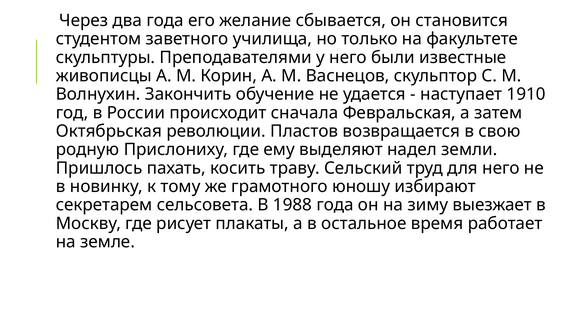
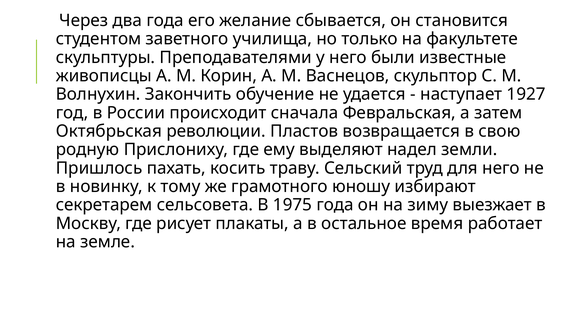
1910: 1910 -> 1927 (526, 94)
1988: 1988 -> 1975 (293, 205)
